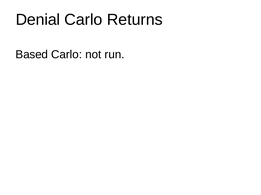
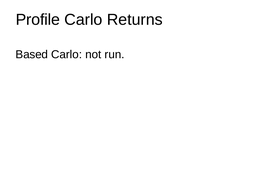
Denial: Denial -> Profile (38, 20)
